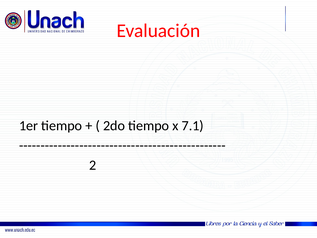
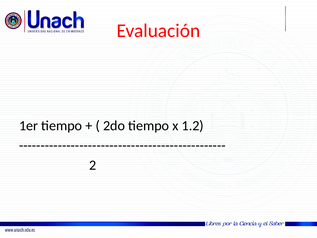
7.1: 7.1 -> 1.2 (193, 126)
